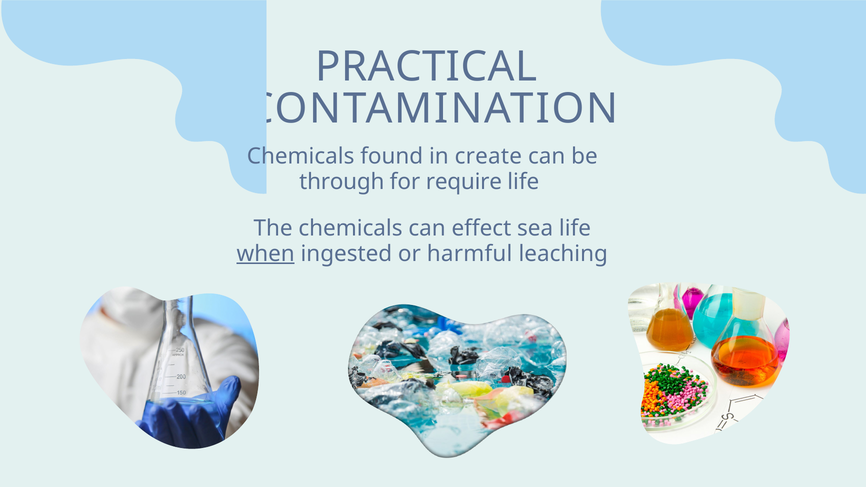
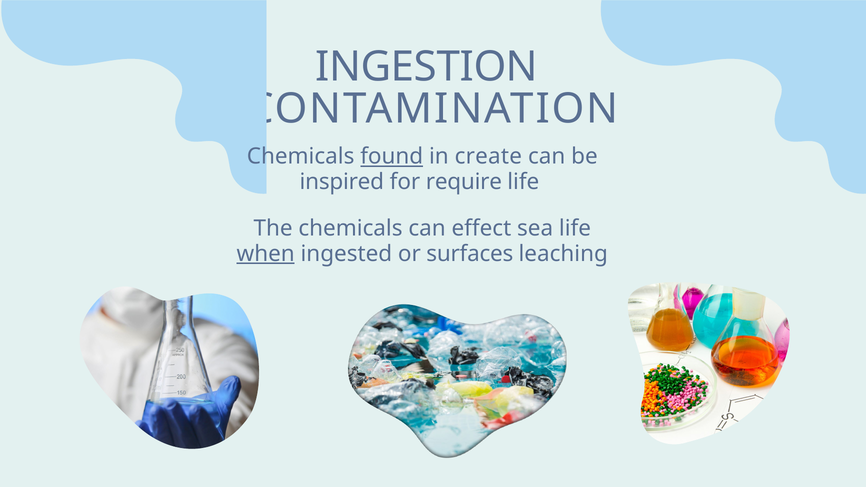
PRACTICAL: PRACTICAL -> INGESTION (427, 67)
found underline: none -> present (392, 156)
through: through -> inspired (342, 182)
harmful: harmful -> surfaces (470, 254)
